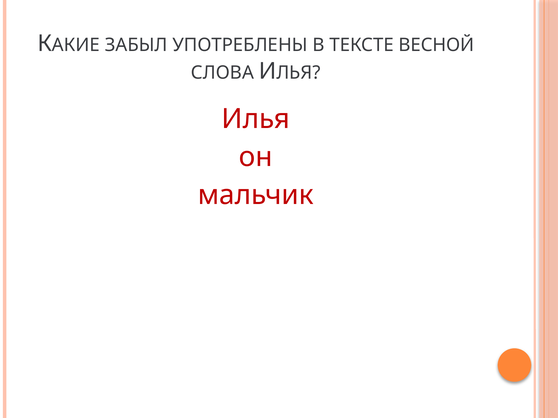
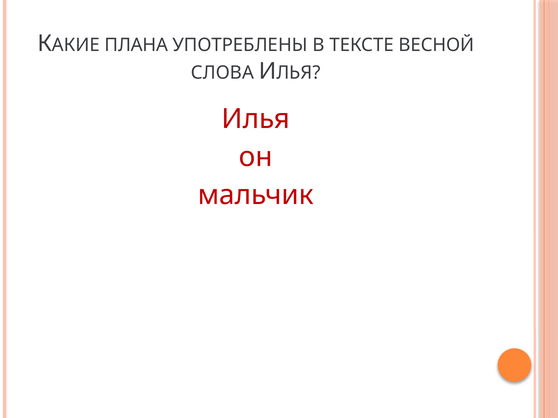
ЗАБЫЛ: ЗАБЫЛ -> ПЛАНА (136, 45)
